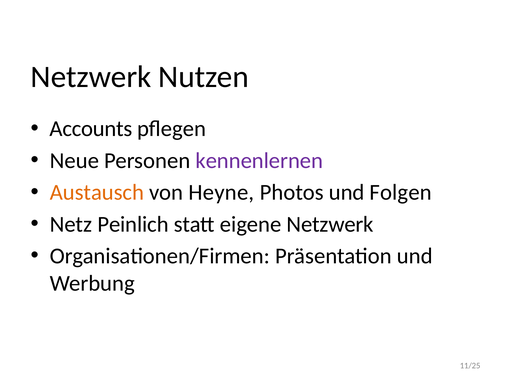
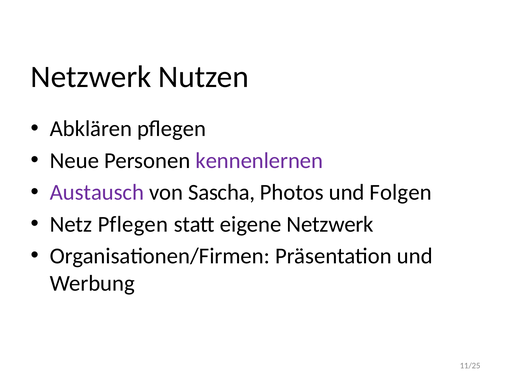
Accounts: Accounts -> Abklären (91, 129)
Austausch colour: orange -> purple (97, 193)
Heyne: Heyne -> Sascha (222, 193)
Netz Peinlich: Peinlich -> Pflegen (133, 224)
